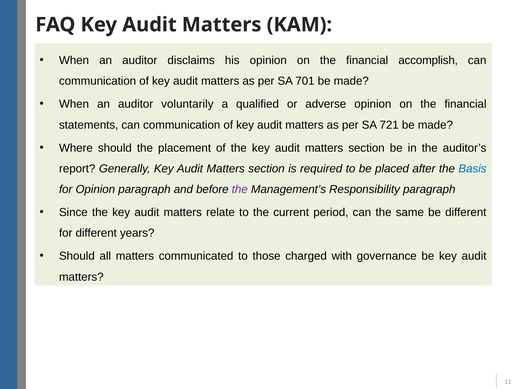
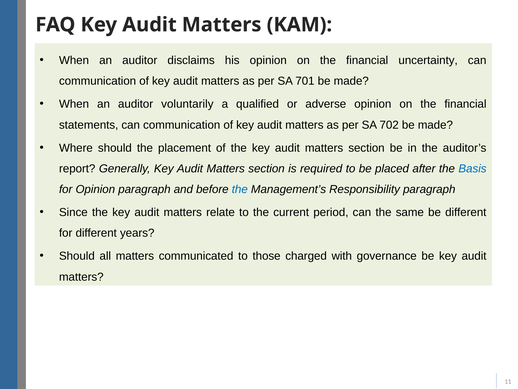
accomplish: accomplish -> uncertainty (428, 60)
721: 721 -> 702 (389, 125)
the colour: purple -> blue (240, 189)
